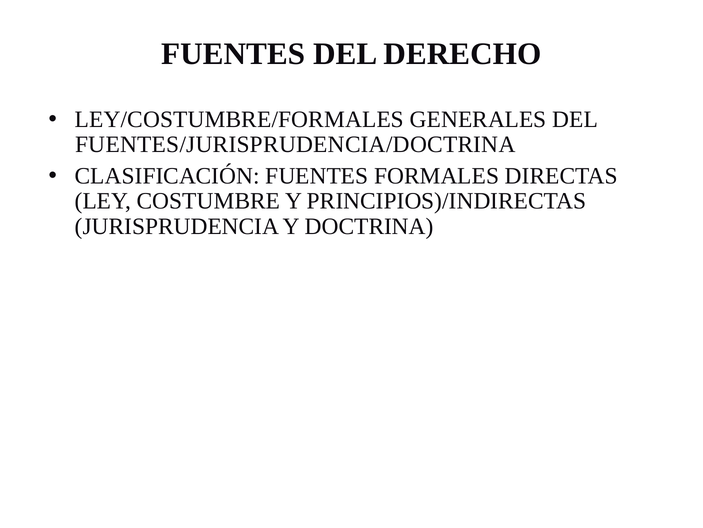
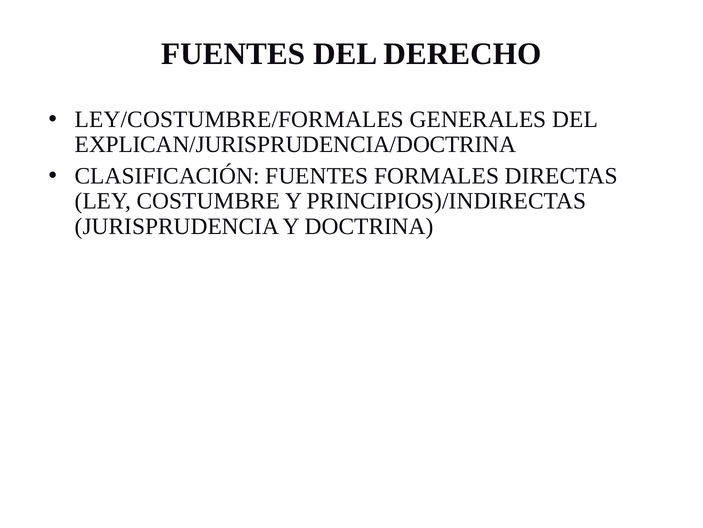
FUENTES/JURISPRUDENCIA/DOCTRINA: FUENTES/JURISPRUDENCIA/DOCTRINA -> EXPLICAN/JURISPRUDENCIA/DOCTRINA (295, 144)
